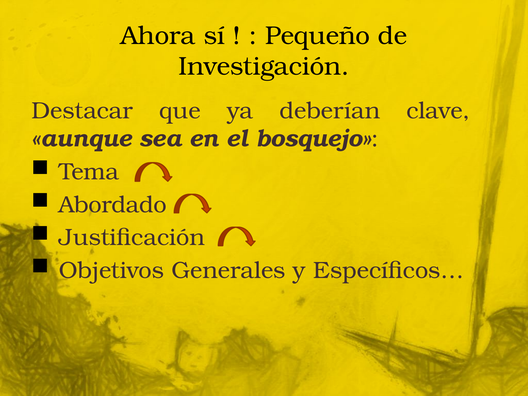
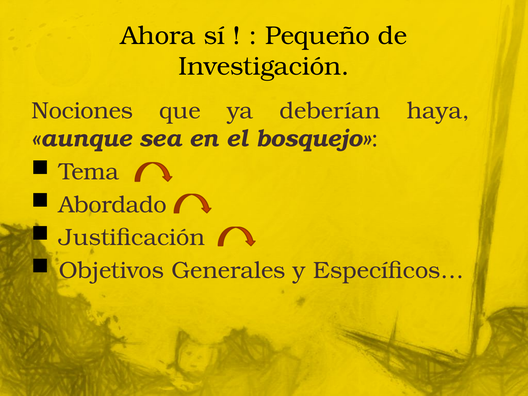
Destacar: Destacar -> Nociones (82, 111)
clave: clave -> haya (438, 111)
